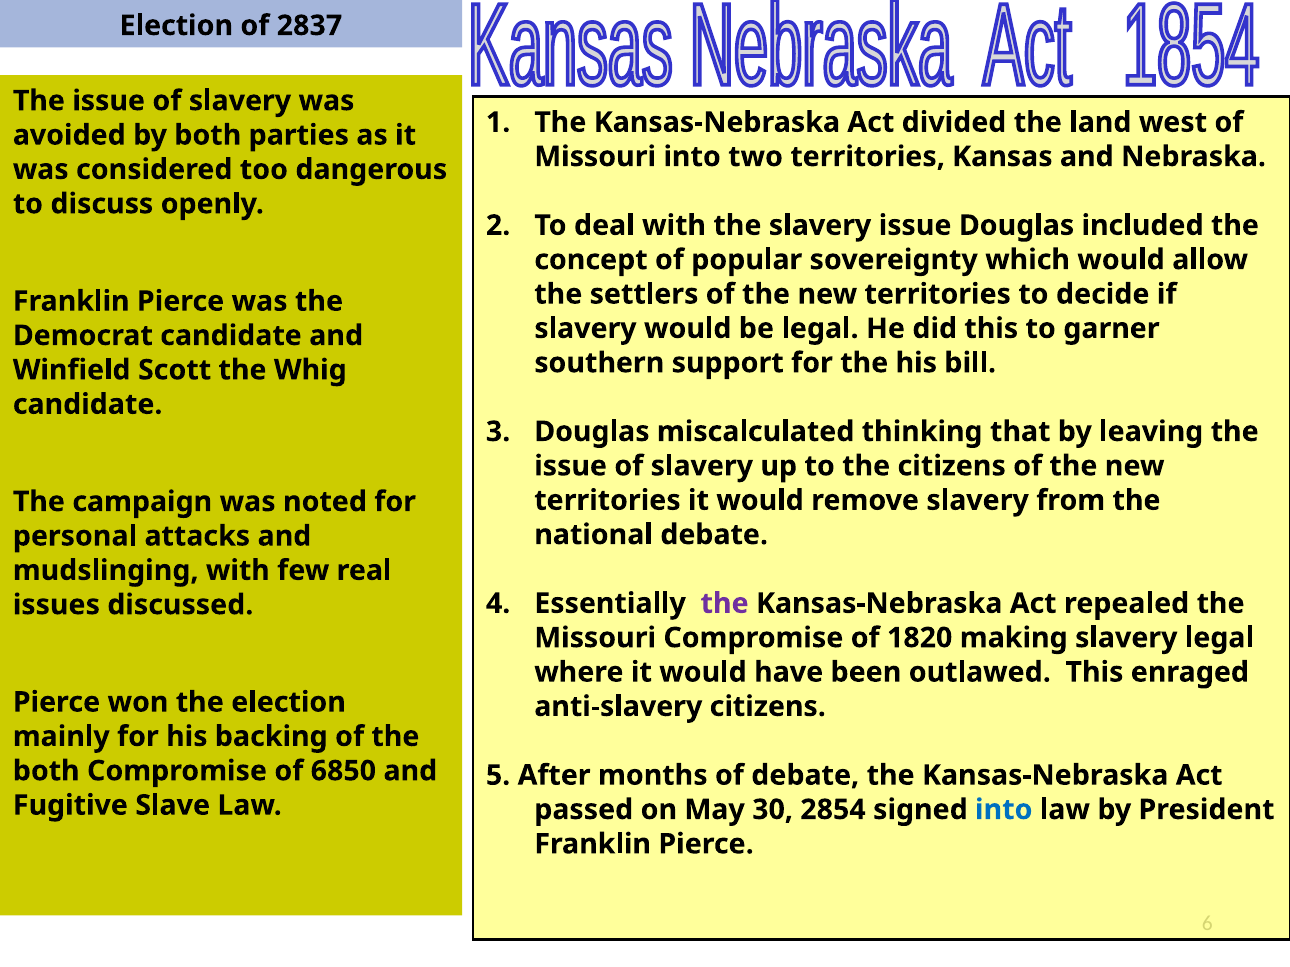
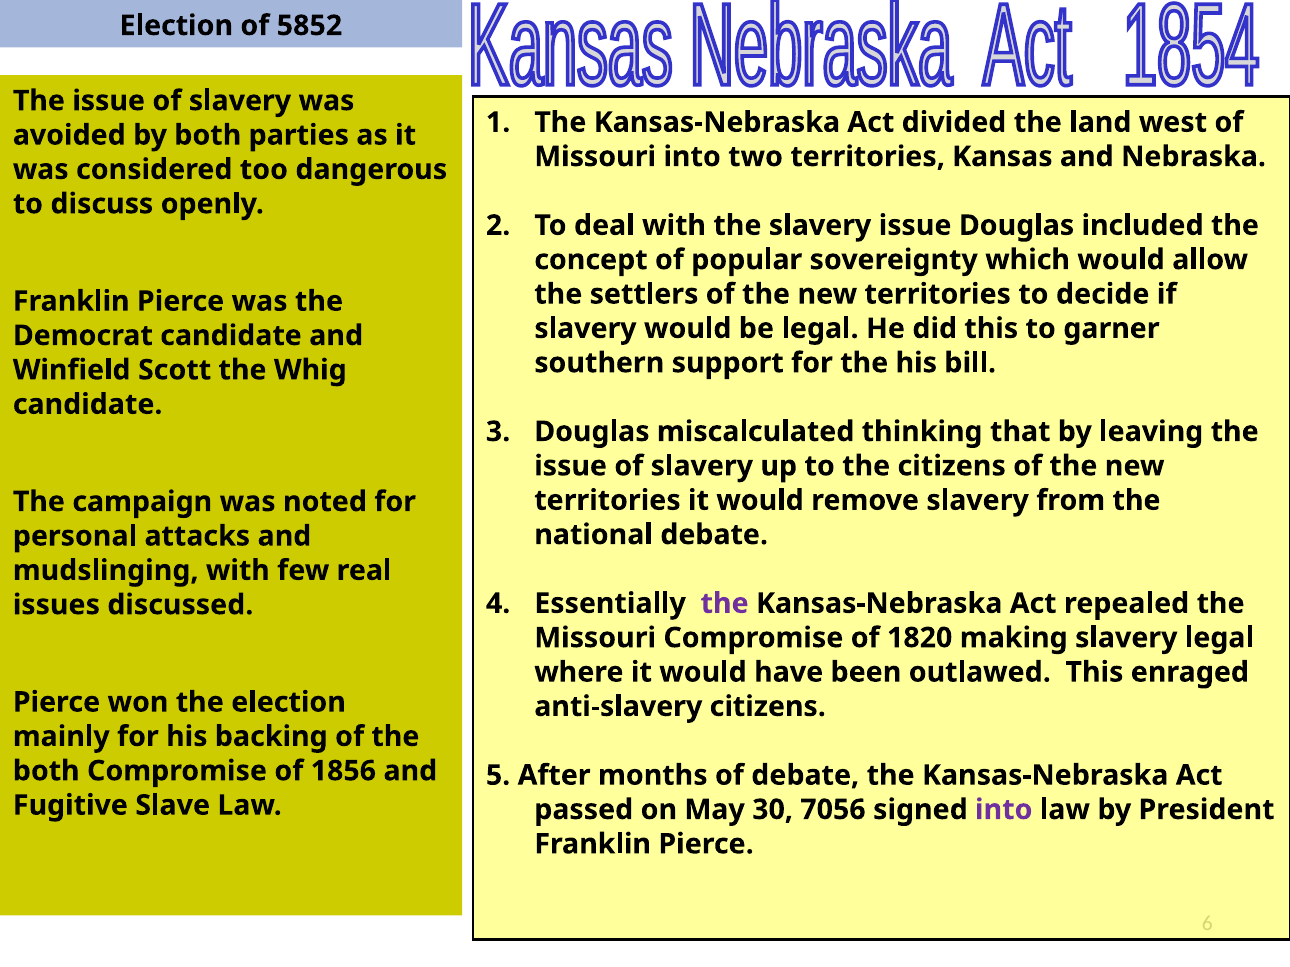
2837: 2837 -> 5852 (309, 26)
6850: 6850 -> 1856 (343, 771)
2854: 2854 -> 7056 (833, 810)
into colour: blue -> purple (1004, 810)
